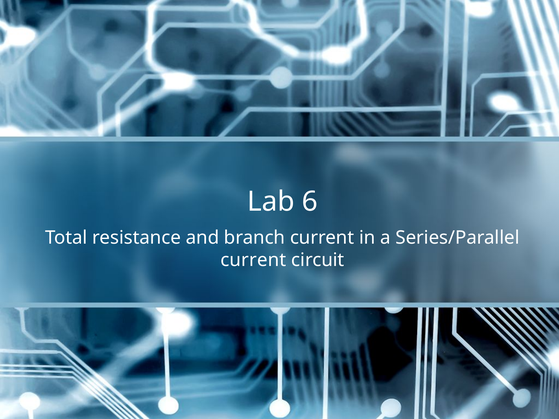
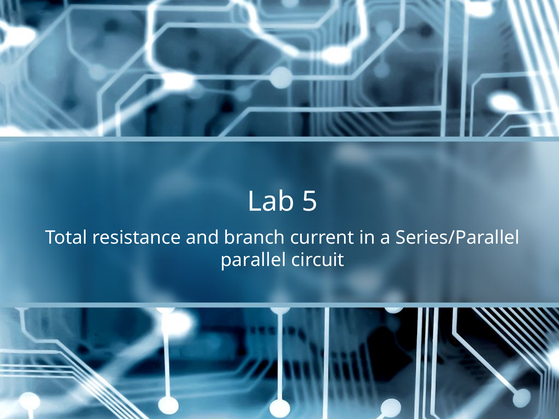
6: 6 -> 5 (310, 202)
current: current -> parallel (253, 260)
